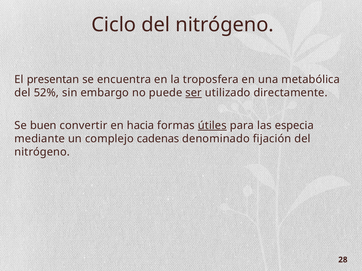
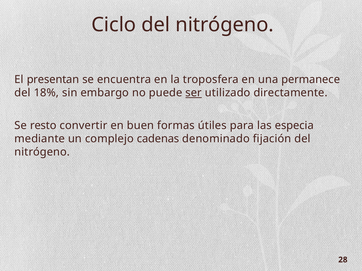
metabólica: metabólica -> permanece (311, 80)
52%: 52% -> 18% (46, 93)
buen: buen -> resto (43, 126)
hacia: hacia -> buen (140, 126)
útiles underline: present -> none (212, 126)
